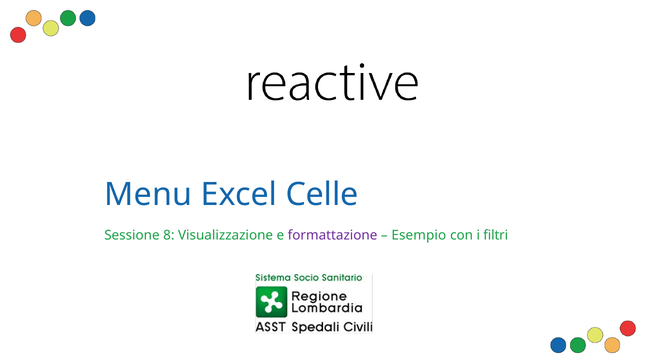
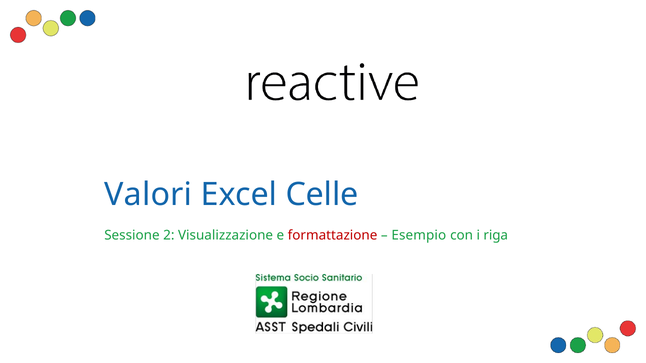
Menu: Menu -> Valori (148, 195)
8: 8 -> 2 (169, 236)
formattazione colour: purple -> red (333, 236)
filtri: filtri -> riga (496, 236)
